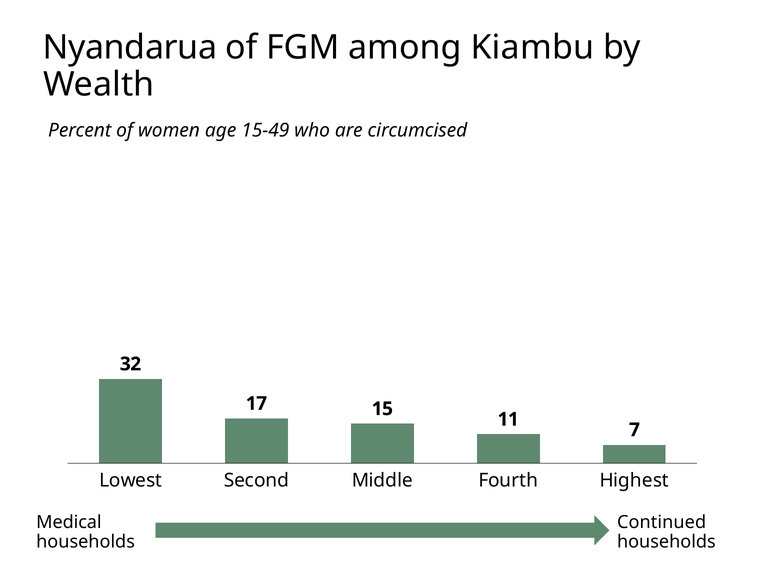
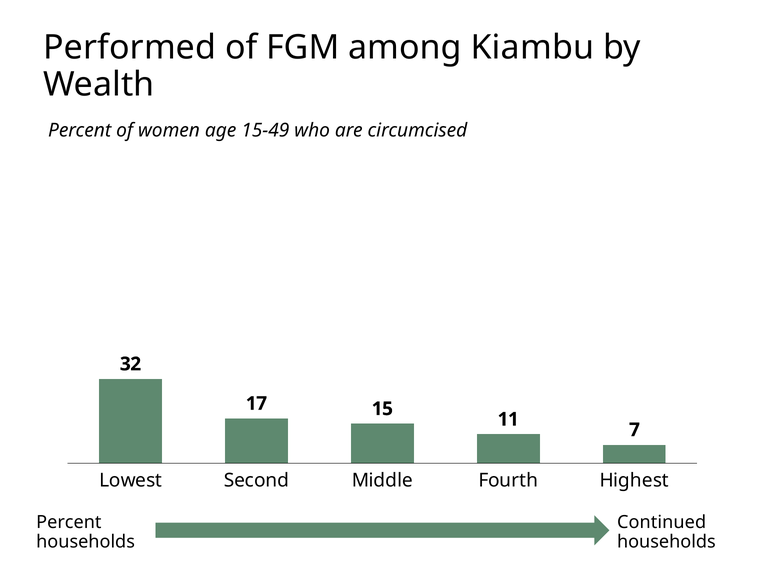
Nyandarua: Nyandarua -> Performed (130, 48)
Medical: Medical -> Percent (69, 522)
